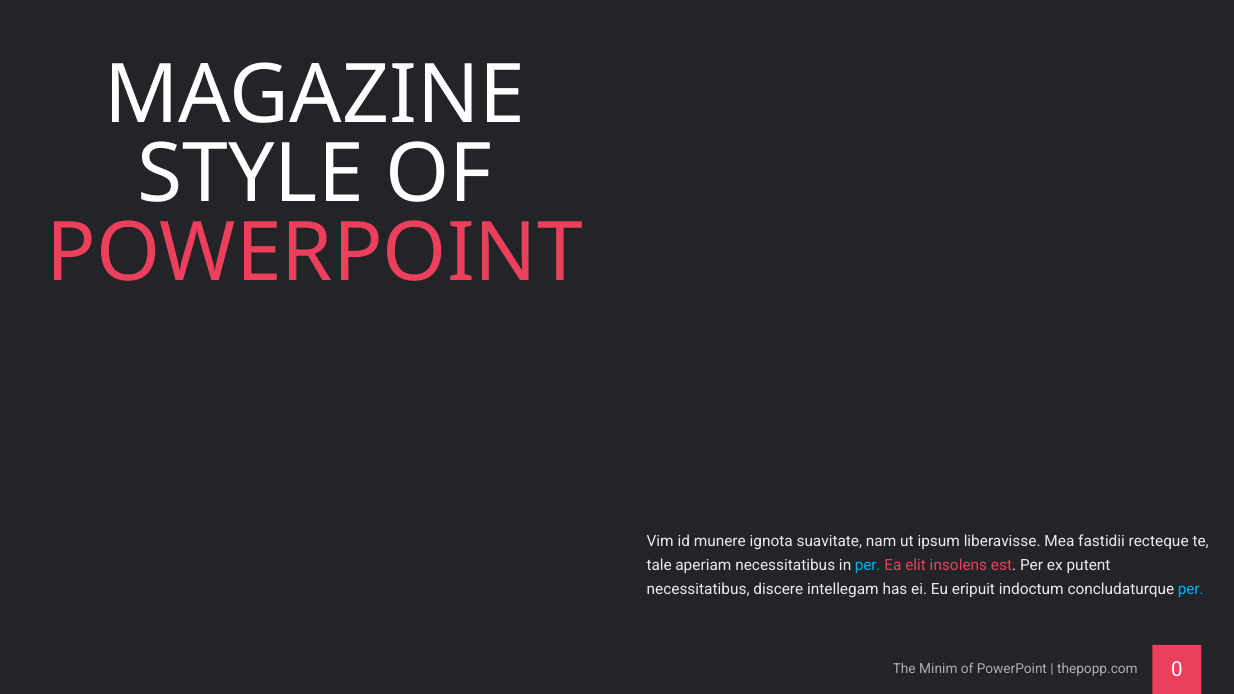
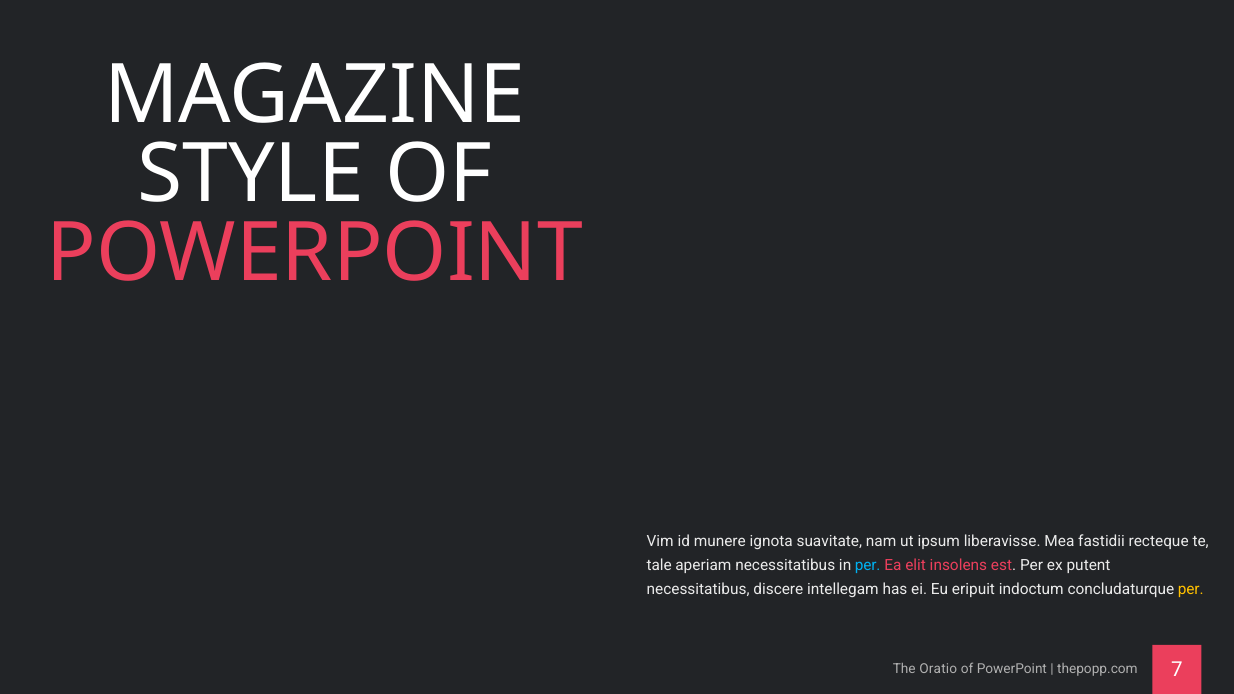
per colour: light blue -> yellow (1191, 589)
Minim: Minim -> Oratio (938, 669)
0: 0 -> 7 (1177, 670)
